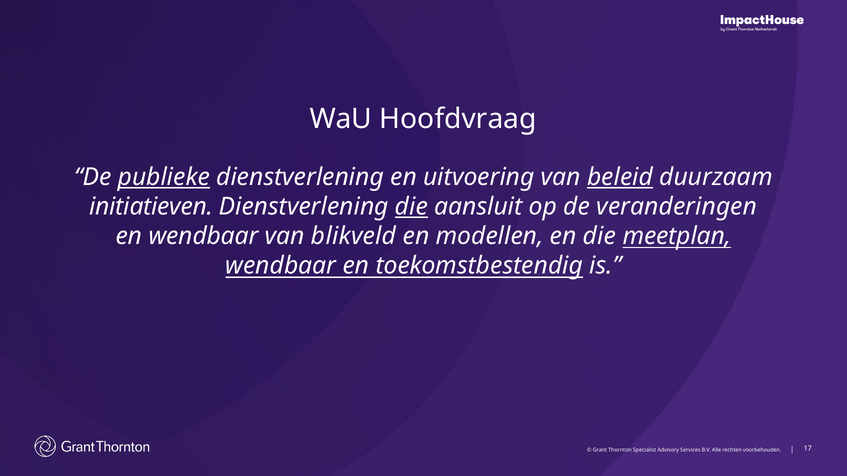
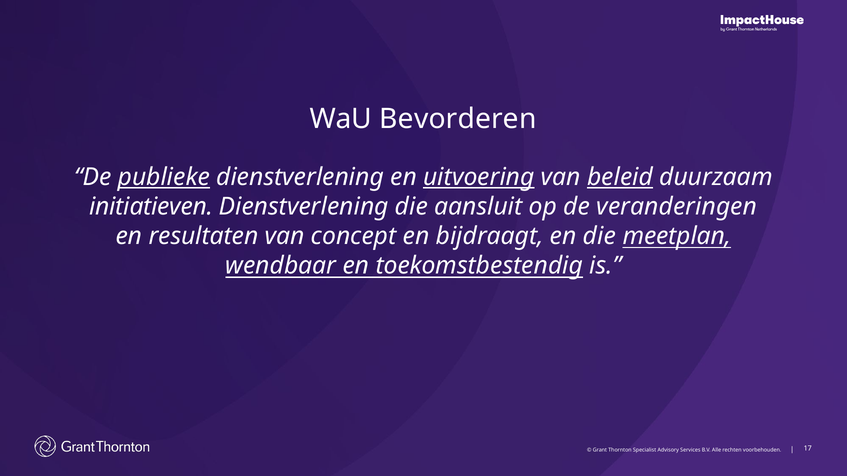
Hoofdvraag: Hoofdvraag -> Bevorderen (458, 119)
uitvoering underline: none -> present (479, 177)
die underline: present -> none (411, 207)
en wendbaar: wendbaar -> resultaten (204, 236)
blikveld: blikveld -> concept (354, 236)
modellen: modellen -> bijdraagt (490, 236)
